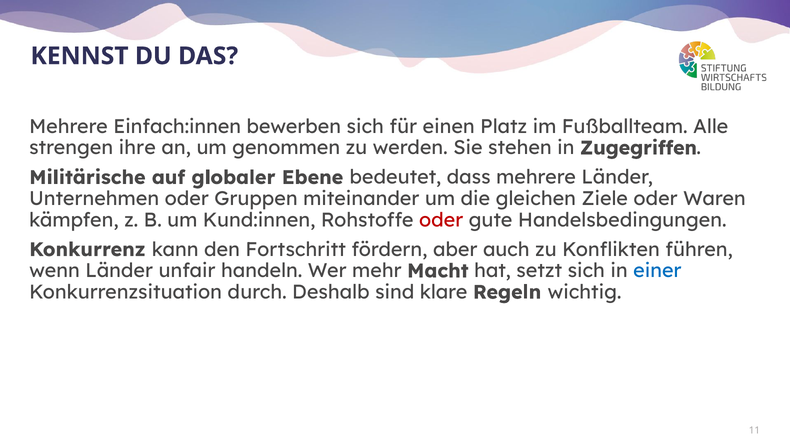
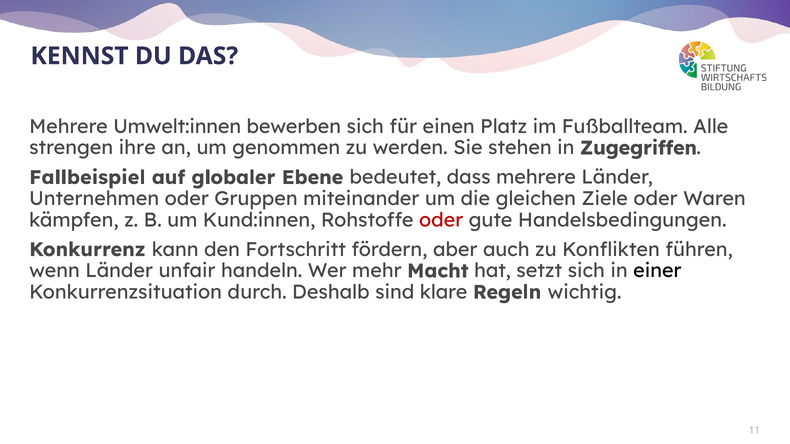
Einfach:innen: Einfach:innen -> Umwelt:innen (177, 127)
Militärische: Militärische -> Fallbeispiel (87, 178)
einer colour: blue -> black (657, 271)
